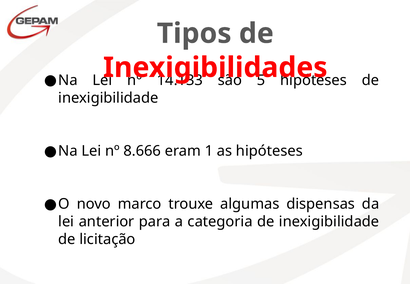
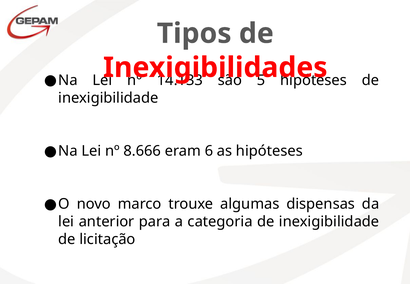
1: 1 -> 6 (209, 151)
